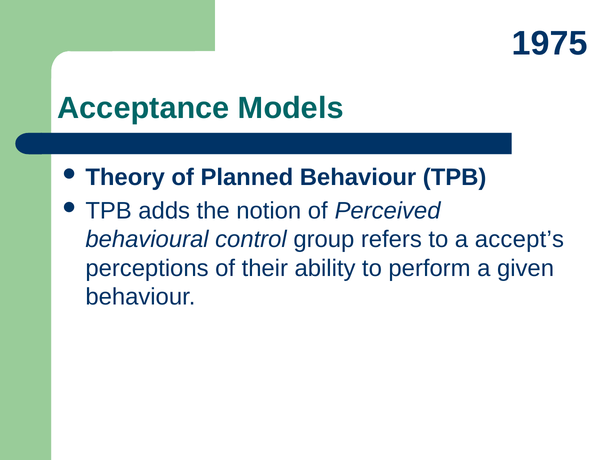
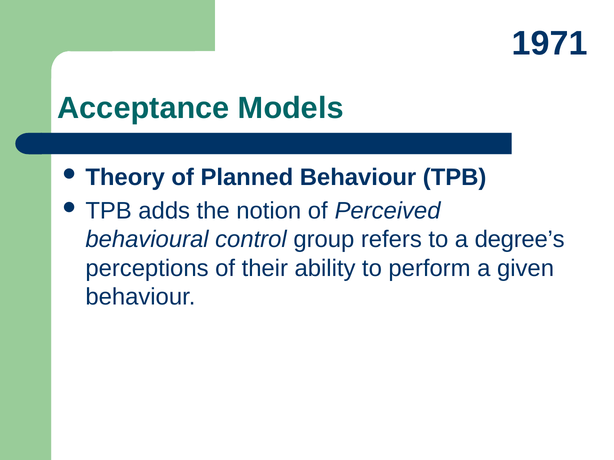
1975: 1975 -> 1971 (550, 43)
accept’s: accept’s -> degree’s (520, 240)
